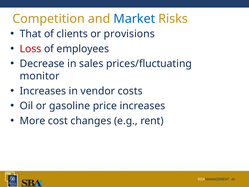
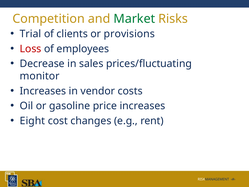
Market colour: blue -> green (134, 19)
That: That -> Trial (30, 34)
More: More -> Eight (32, 121)
